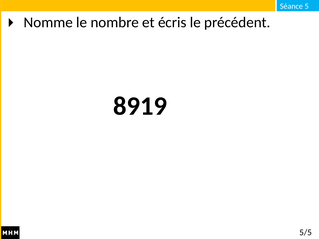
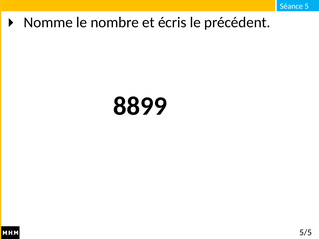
8919: 8919 -> 8899 (140, 106)
